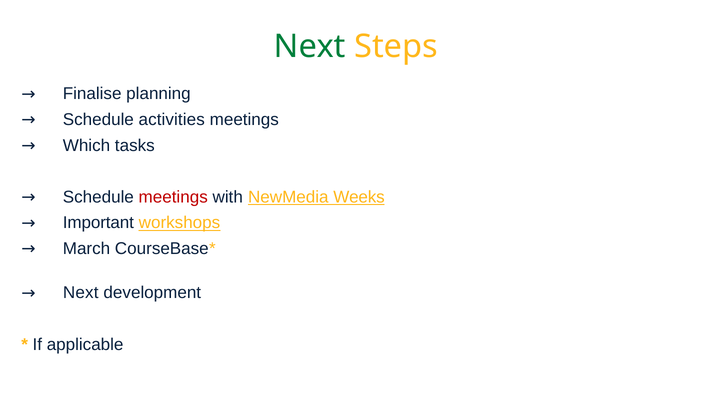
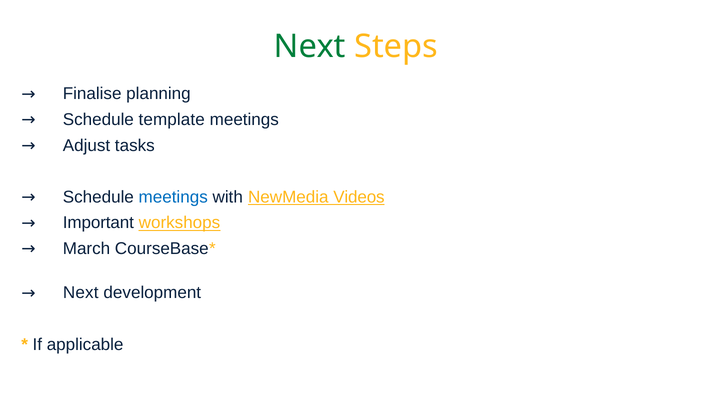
activities: activities -> template (172, 120)
Which: Which -> Adjust (86, 146)
meetings colour: red -> blue (173, 197)
Weeks: Weeks -> Videos (359, 197)
